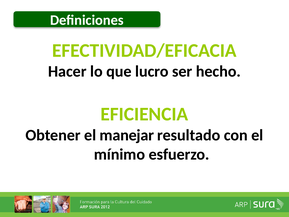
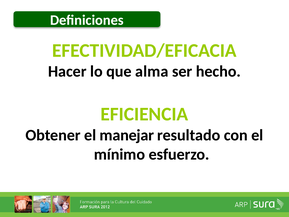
lucro: lucro -> alma (152, 71)
